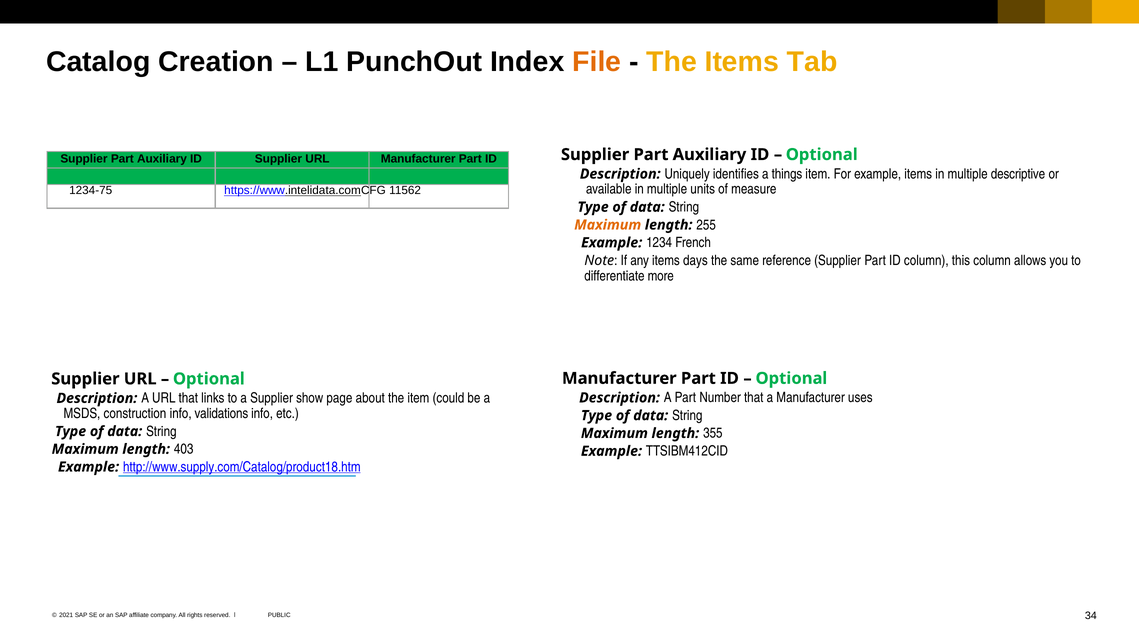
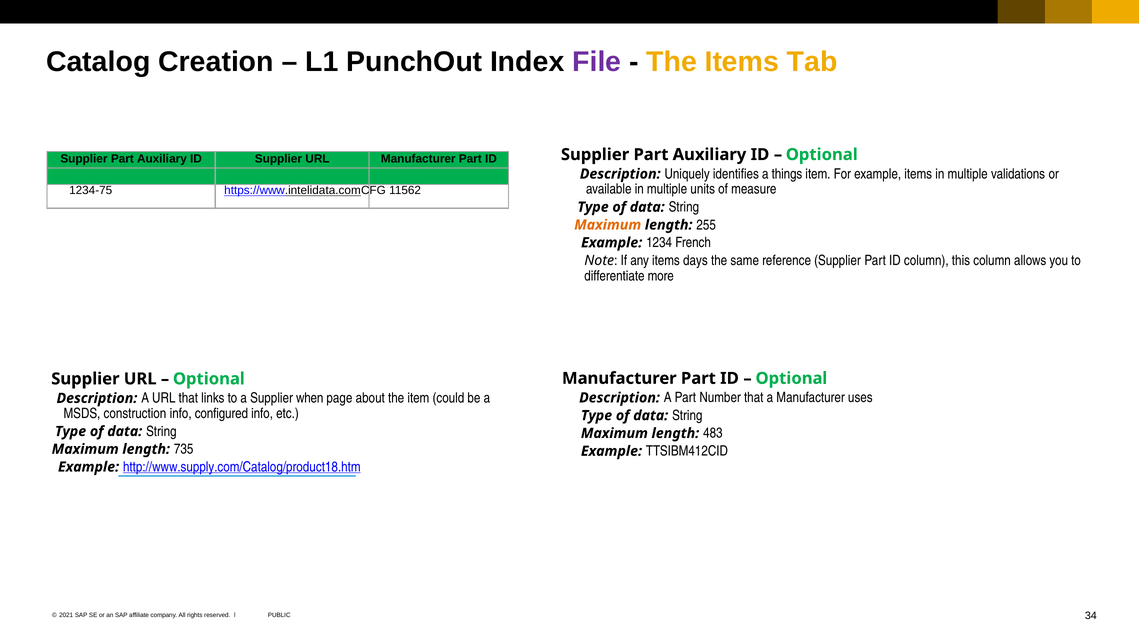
File colour: orange -> purple (597, 62)
descriptive: descriptive -> validations (1018, 174)
show: show -> when (310, 399)
validations: validations -> configured (221, 414)
355: 355 -> 483 (713, 434)
403: 403 -> 735 (184, 450)
